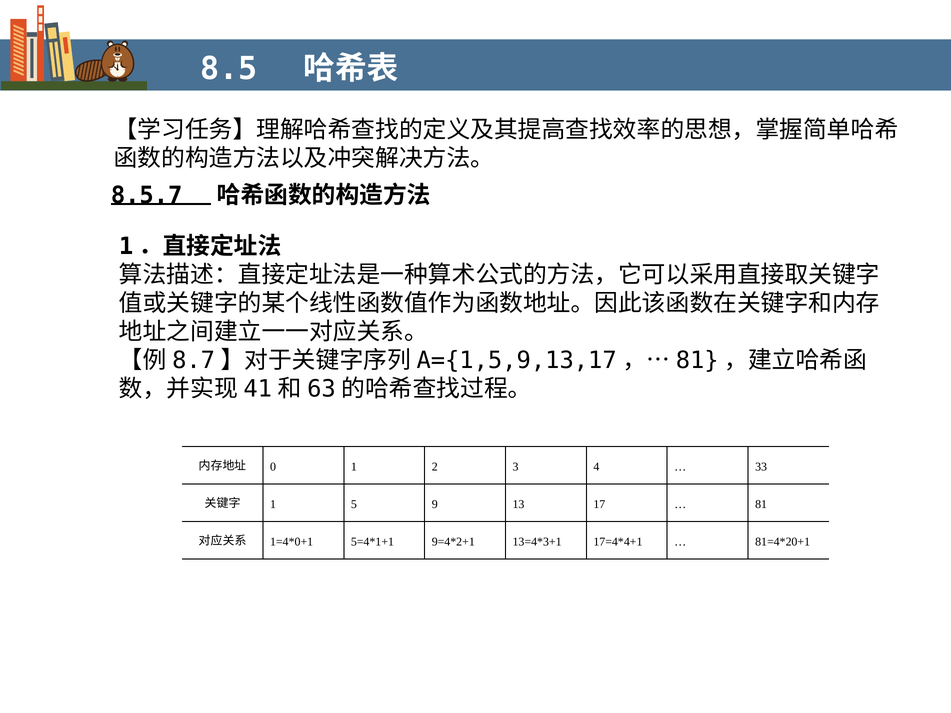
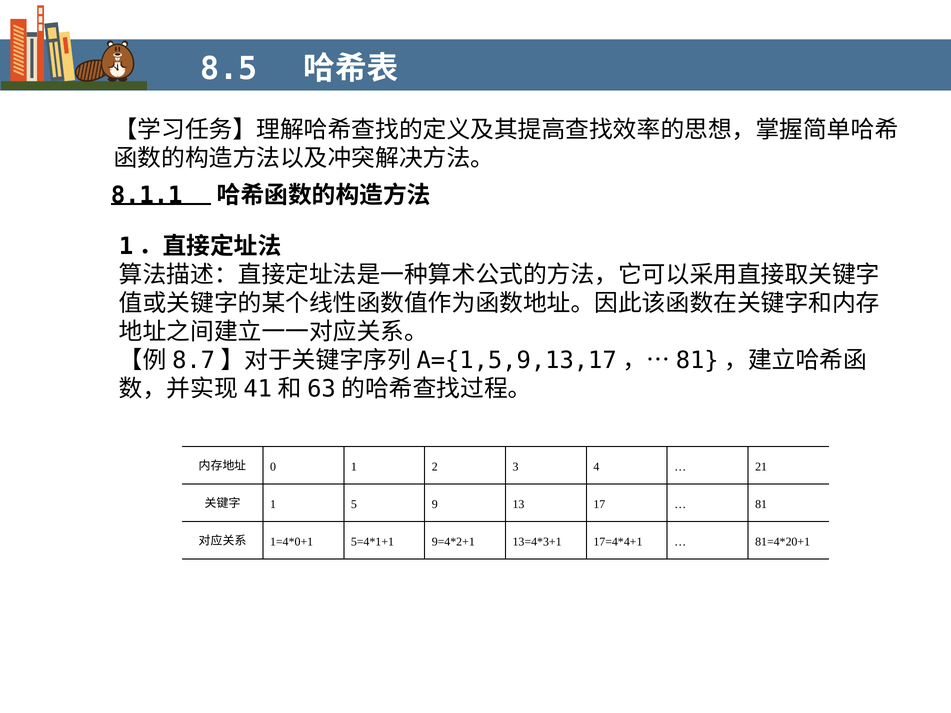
8.5.7: 8.5.7 -> 8.1.1 (147, 195)
33: 33 -> 21 (761, 467)
